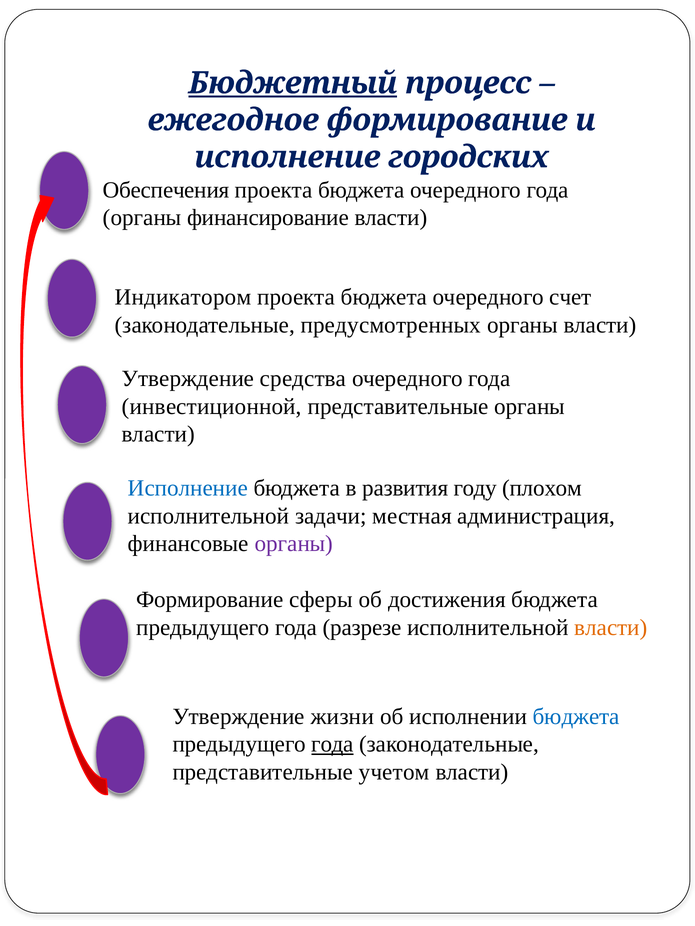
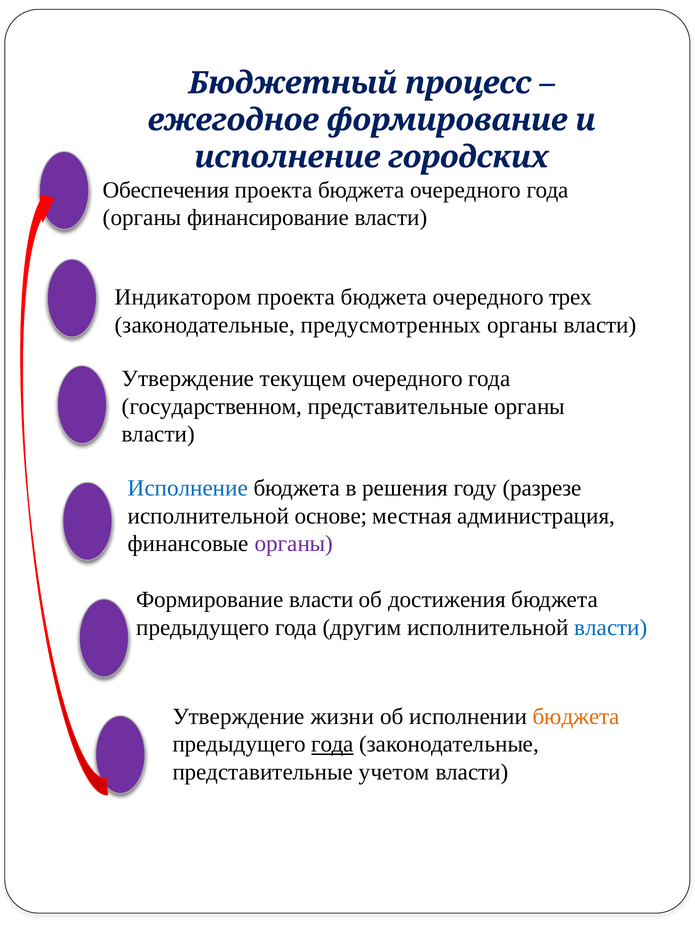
Бюджетный underline: present -> none (293, 83)
счет: счет -> трех (570, 297)
средства: средства -> текущем (303, 379)
инвестиционной: инвестиционной -> государственном (212, 407)
развития: развития -> решения (405, 489)
плохом: плохом -> разрезе (542, 489)
задачи: задачи -> основе (331, 516)
Формирование сферы: сферы -> власти (321, 600)
разрезе: разрезе -> другим (362, 628)
власти colour: orange -> blue (611, 628)
бюджета colour: blue -> orange (576, 717)
